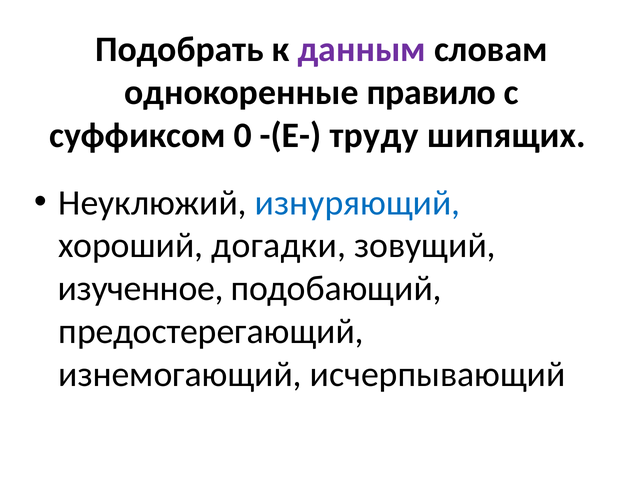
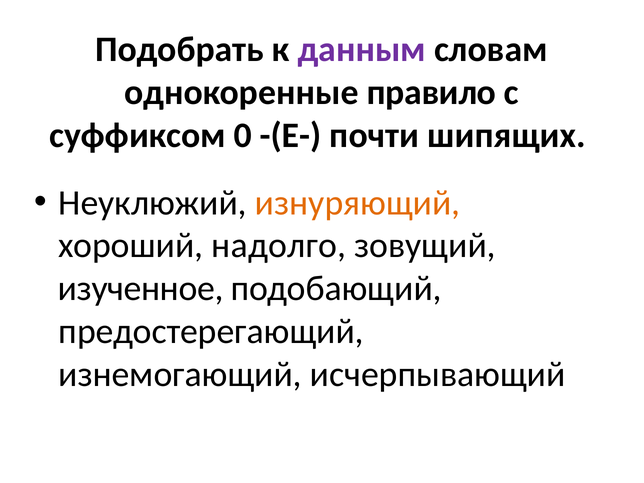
труду: труду -> почти (374, 135)
изнуряющий colour: blue -> orange (358, 203)
догадки: догадки -> надолго (279, 246)
